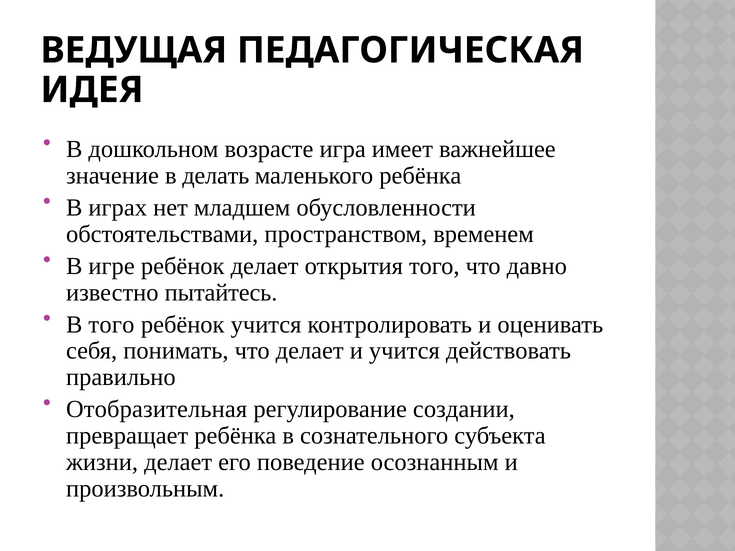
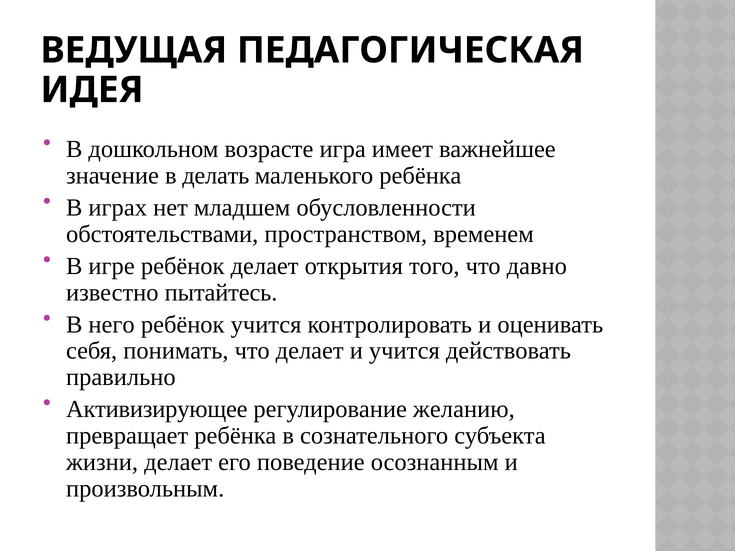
В того: того -> него (112, 325)
Отобразительная: Отобразительная -> Активизирующее (157, 409)
создании: создании -> желанию (464, 409)
